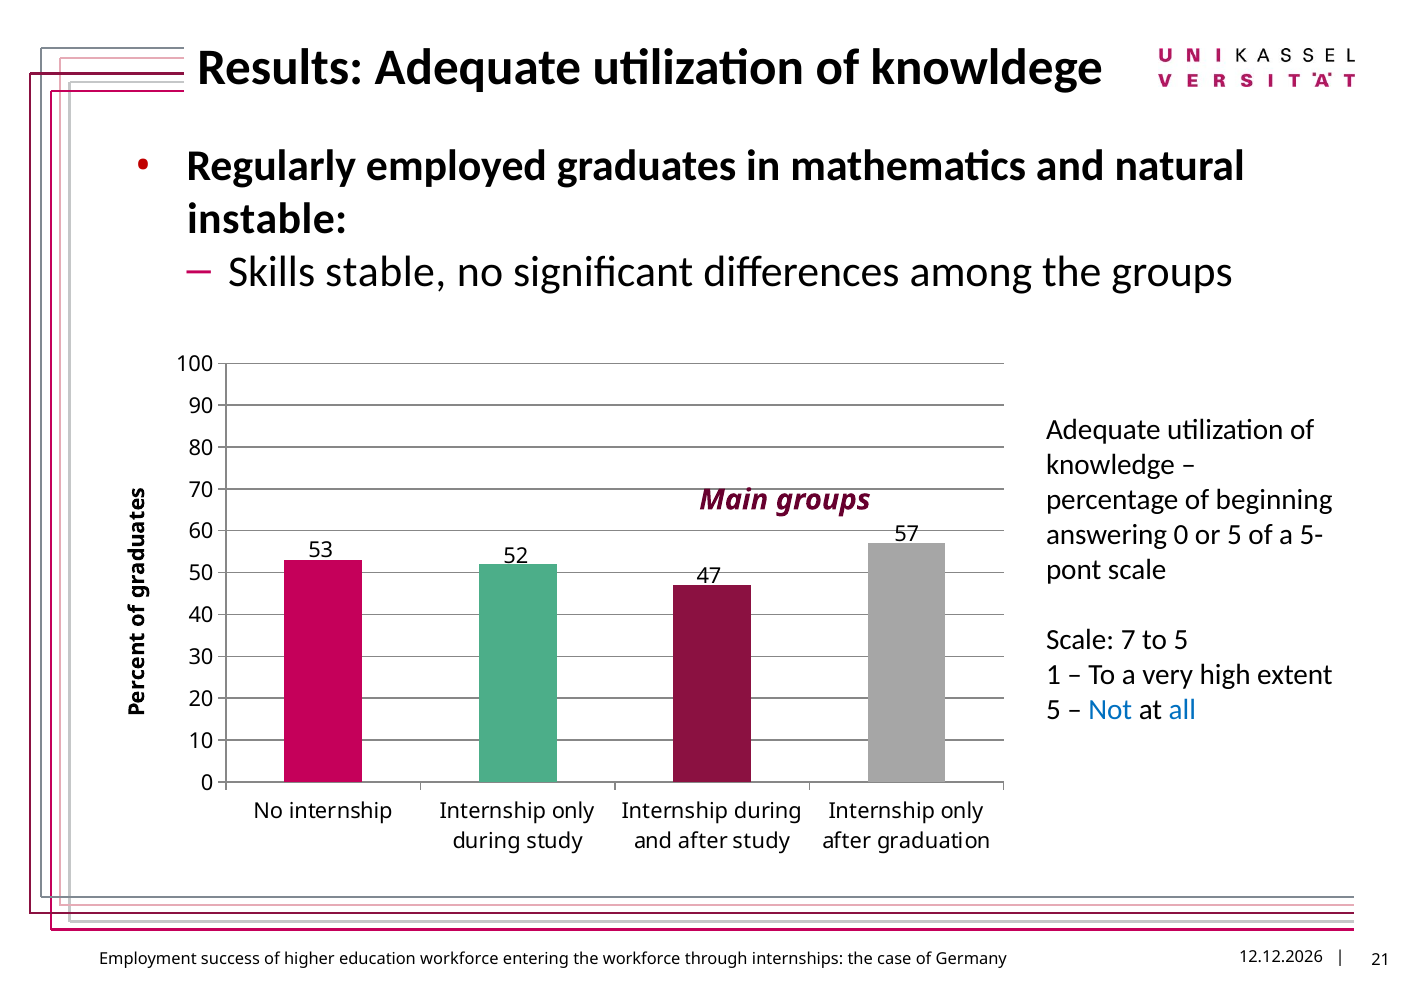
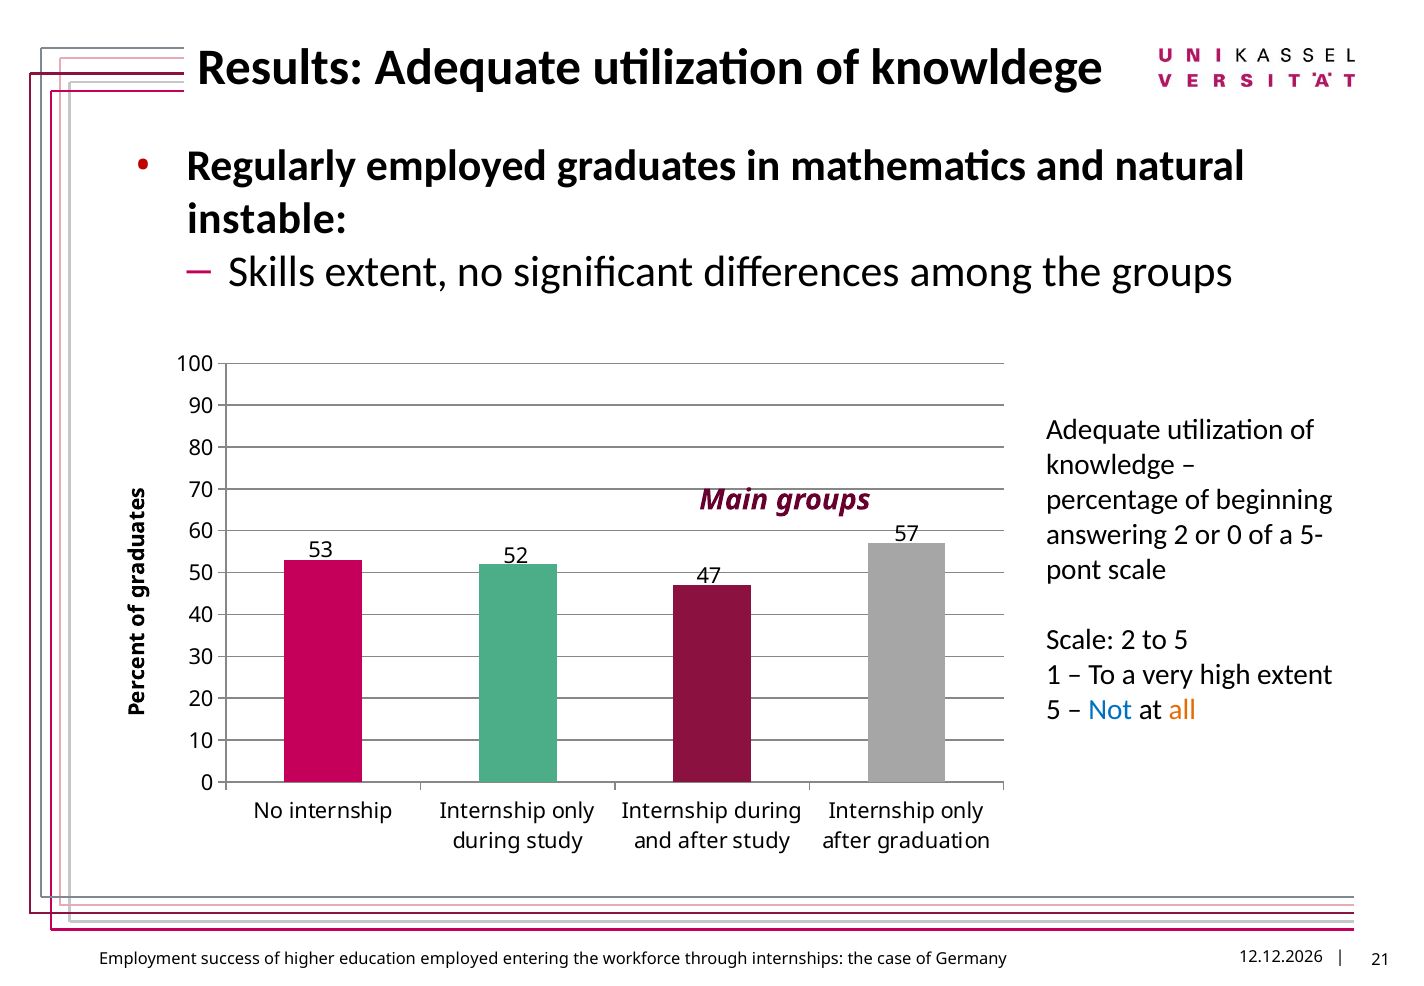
Skills stable: stable -> extent (386, 272)
answering 0: 0 -> 2 (1181, 535)
or 5: 5 -> 0 (1234, 535)
Scale 7: 7 -> 2 (1128, 640)
all colour: blue -> orange (1182, 710)
workforce: workforce -> employed (459, 959)
